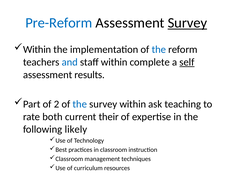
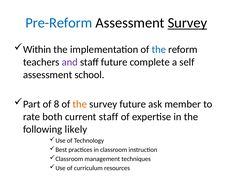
and colour: blue -> purple (70, 62)
staff within: within -> future (114, 62)
self underline: present -> none (187, 62)
results: results -> school (90, 75)
2: 2 -> 8 (57, 104)
the colour: blue -> orange (80, 104)
survey within: within -> future (133, 104)
teaching: teaching -> member (183, 104)
current their: their -> staff (109, 117)
